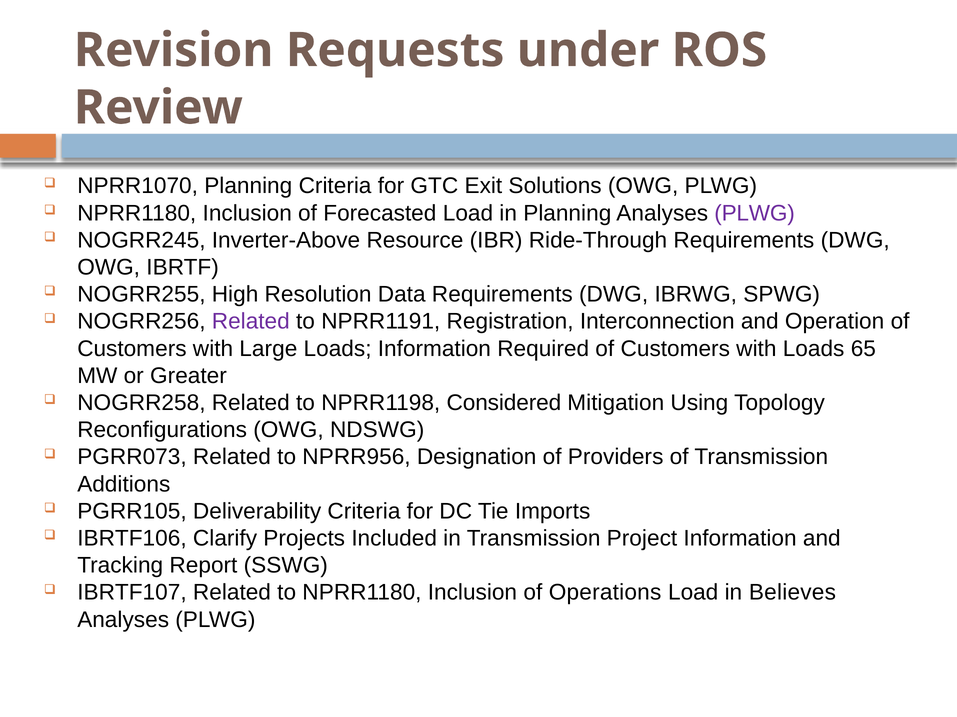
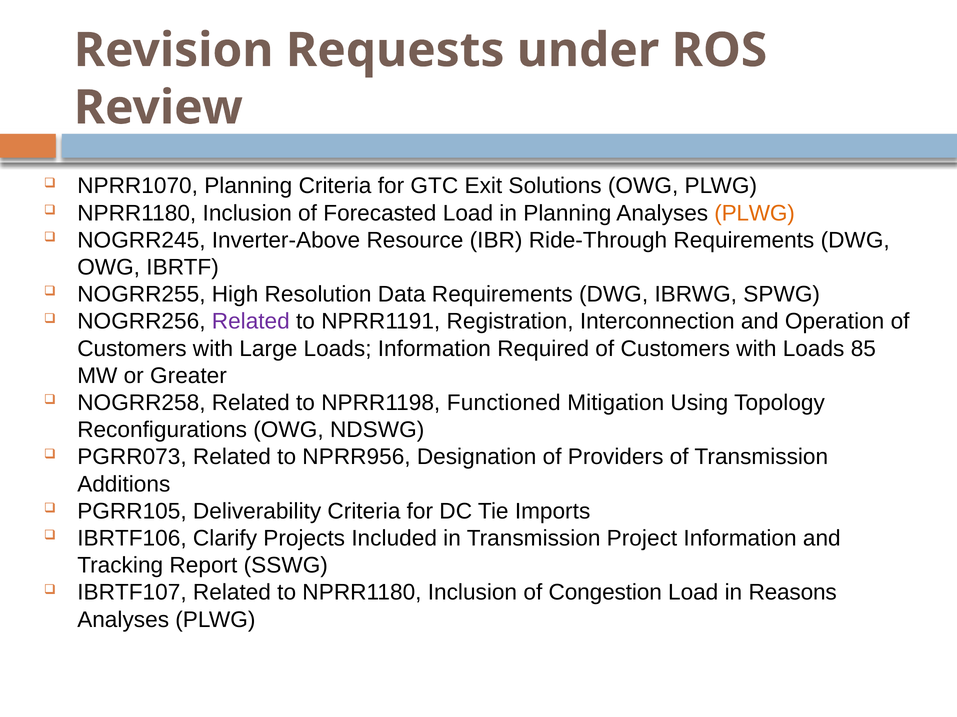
PLWG colour: purple -> orange (755, 213)
65: 65 -> 85 (863, 349)
Considered: Considered -> Functioned (504, 403)
Operations: Operations -> Congestion (605, 593)
Believes: Believes -> Reasons (793, 593)
